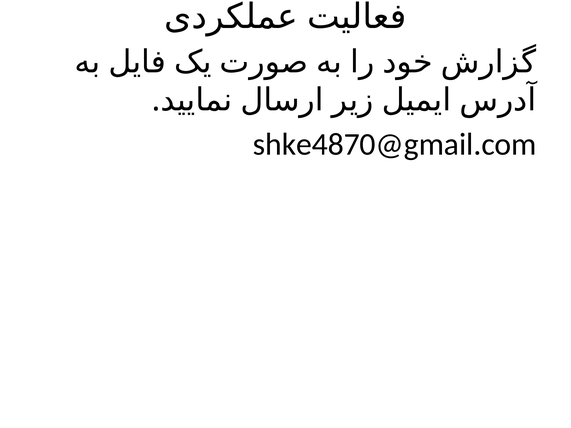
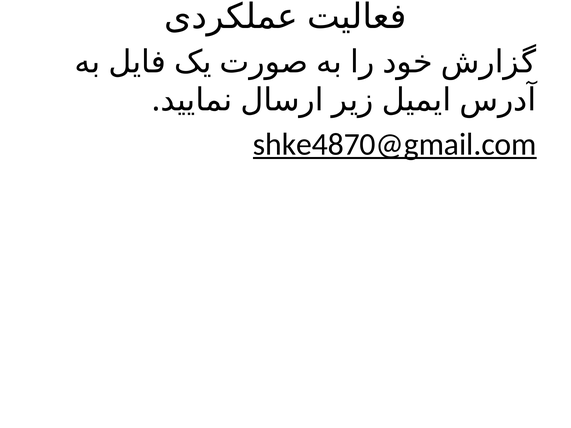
shke4870@gmail.com underline: none -> present (395, 145)
